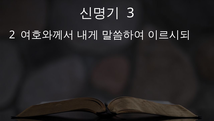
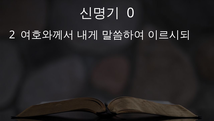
3: 3 -> 0 (131, 13)
